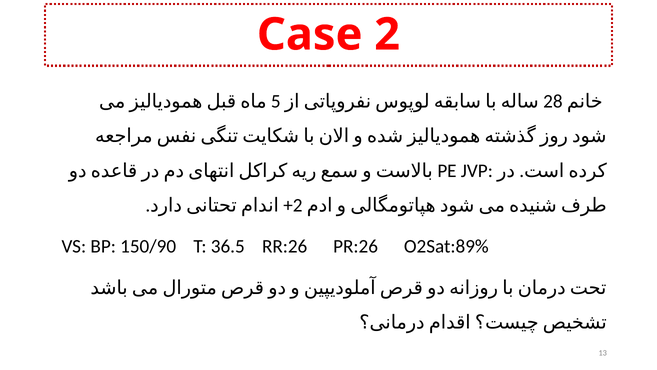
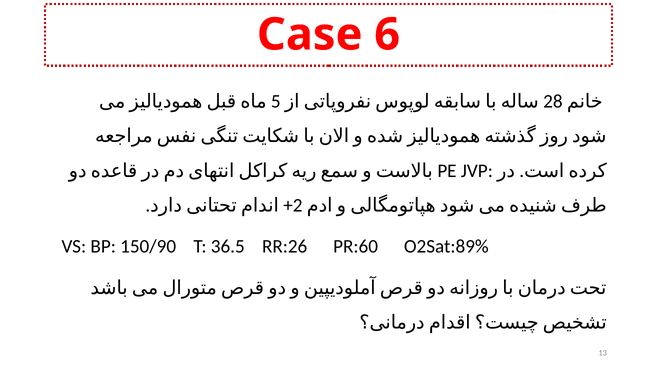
Case 2: 2 -> 6 (387, 35)
PR:26: PR:26 -> PR:60 (356, 246)
